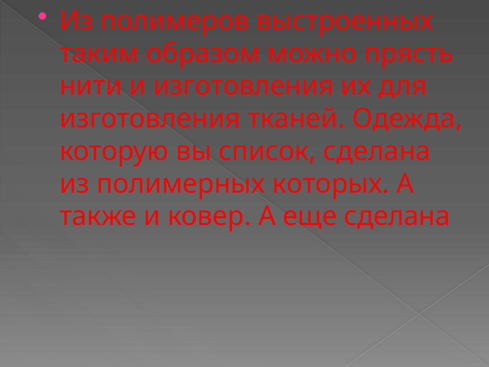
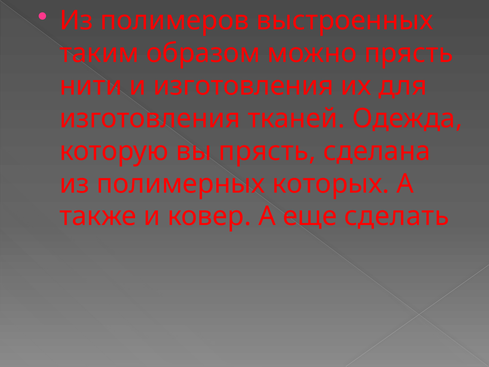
вы список: список -> прясть (267, 151)
еще сделана: сделана -> сделать (397, 216)
